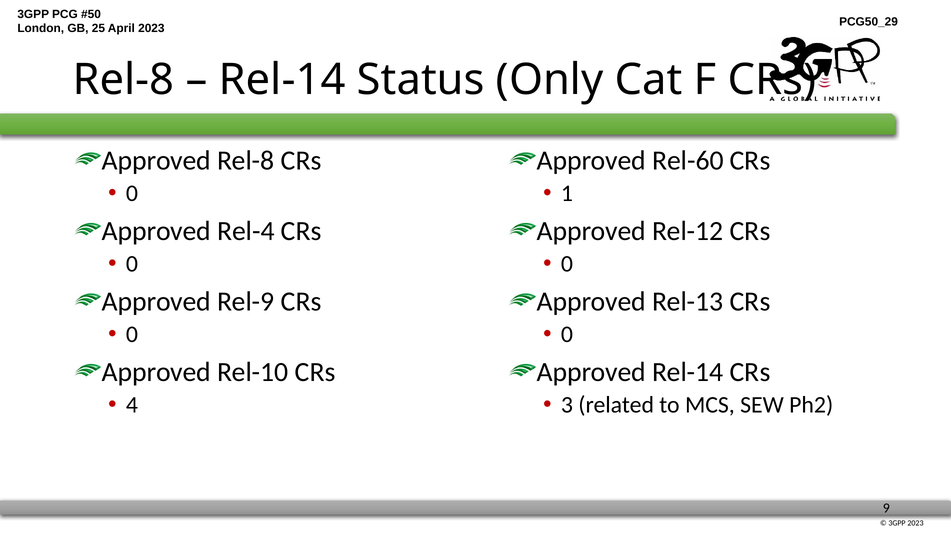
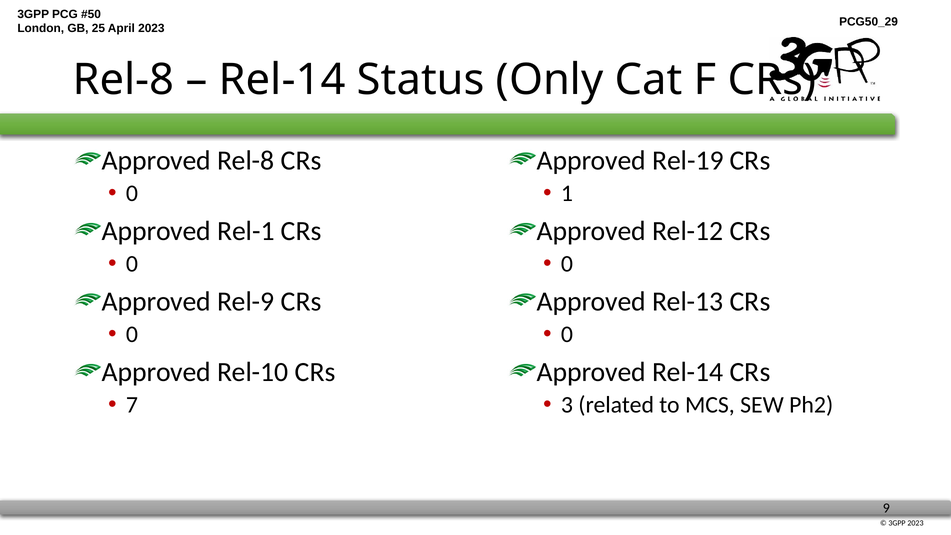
Rel-60: Rel-60 -> Rel-19 (688, 161)
Rel-4: Rel-4 -> Rel-1 (246, 231)
4: 4 -> 7 (132, 405)
